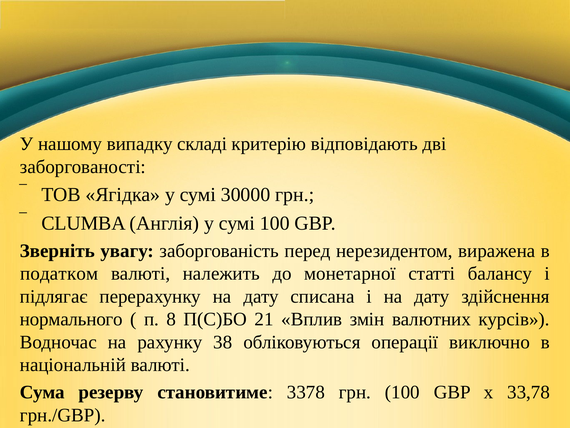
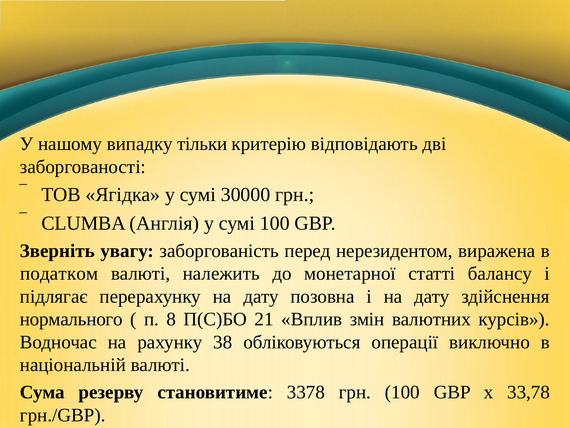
складі: складі -> тільки (202, 144)
списана: списана -> позовна (322, 296)
